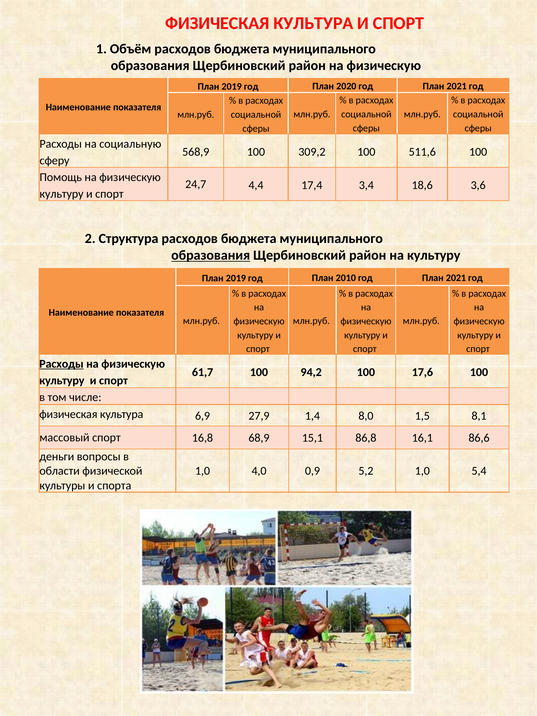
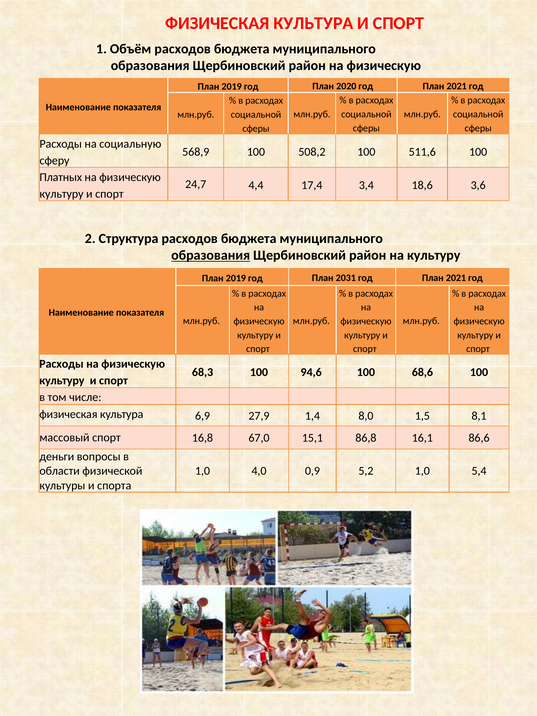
309,2: 309,2 -> 508,2 (312, 152)
Помощь: Помощь -> Платных (61, 177)
2010: 2010 -> 2031 (346, 278)
Расходы underline: present -> none (61, 364)
61,7: 61,7 -> 68,3 (203, 372)
94,2: 94,2 -> 94,6 (311, 372)
17,6: 17,6 -> 68,6 (422, 372)
68,9: 68,9 -> 67,0 (259, 438)
